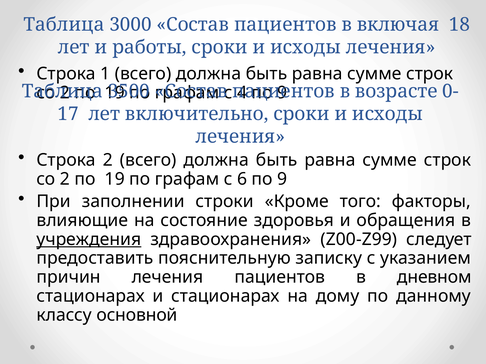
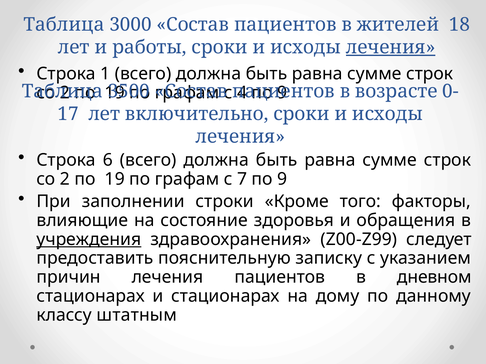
включая: включая -> жителей (398, 25)
лечения underline: none -> present (391, 47)
Строка 2: 2 -> 6 (108, 160)
6: 6 -> 7 (242, 179)
основной: основной -> штатным (137, 315)
